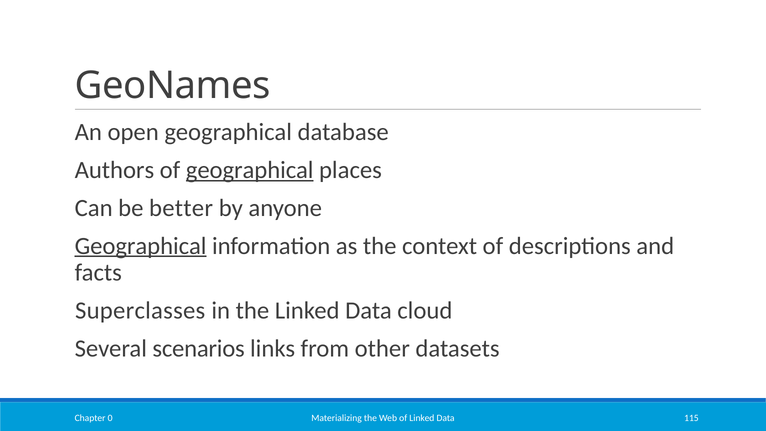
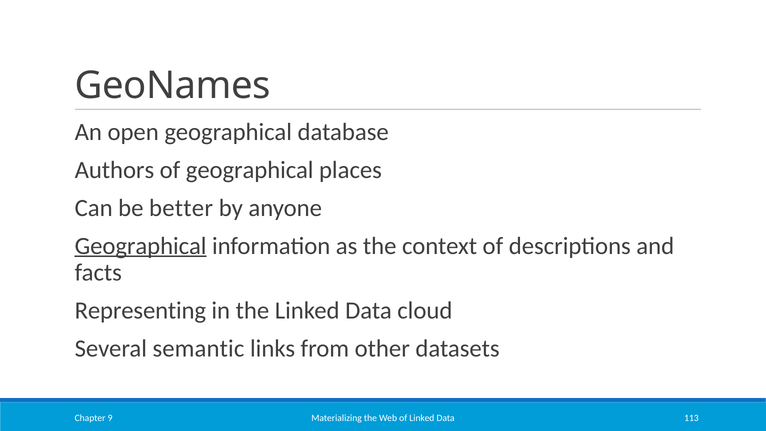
geographical underline: present -> none (250, 170)
Superclasses: Superclasses -> Representing (140, 310)
scenarios: scenarios -> semantic (198, 348)
115: 115 -> 113 (691, 418)
0: 0 -> 9 (110, 418)
